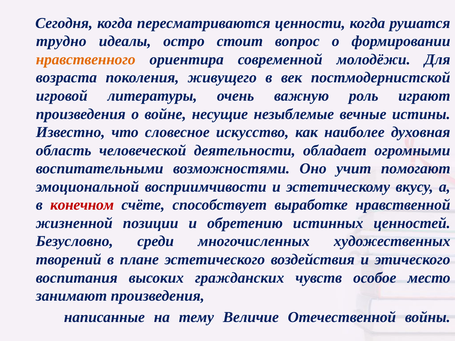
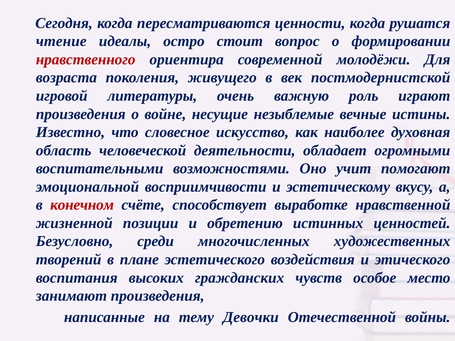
трудно: трудно -> чтение (61, 41)
нравственного colour: orange -> red (86, 59)
Величие: Величие -> Девочки (251, 317)
